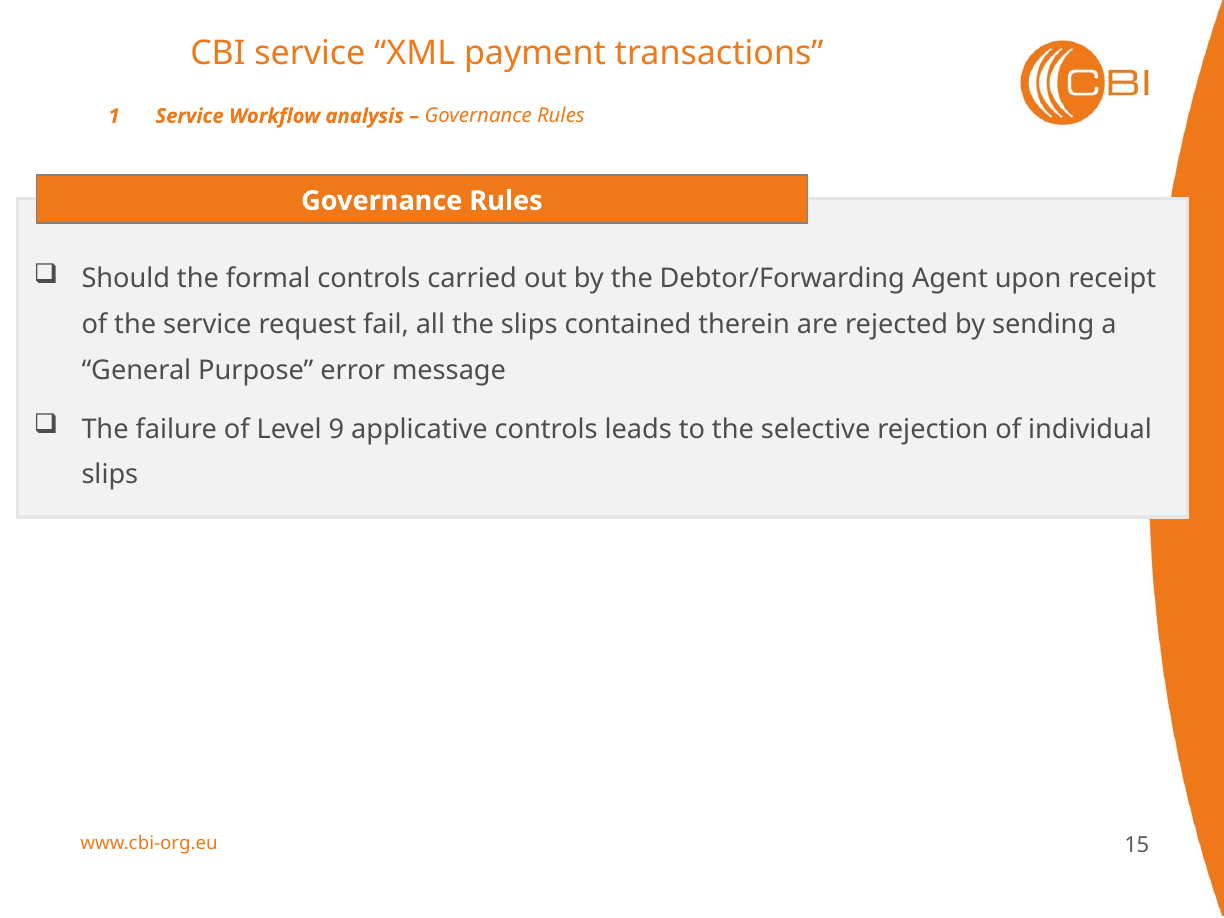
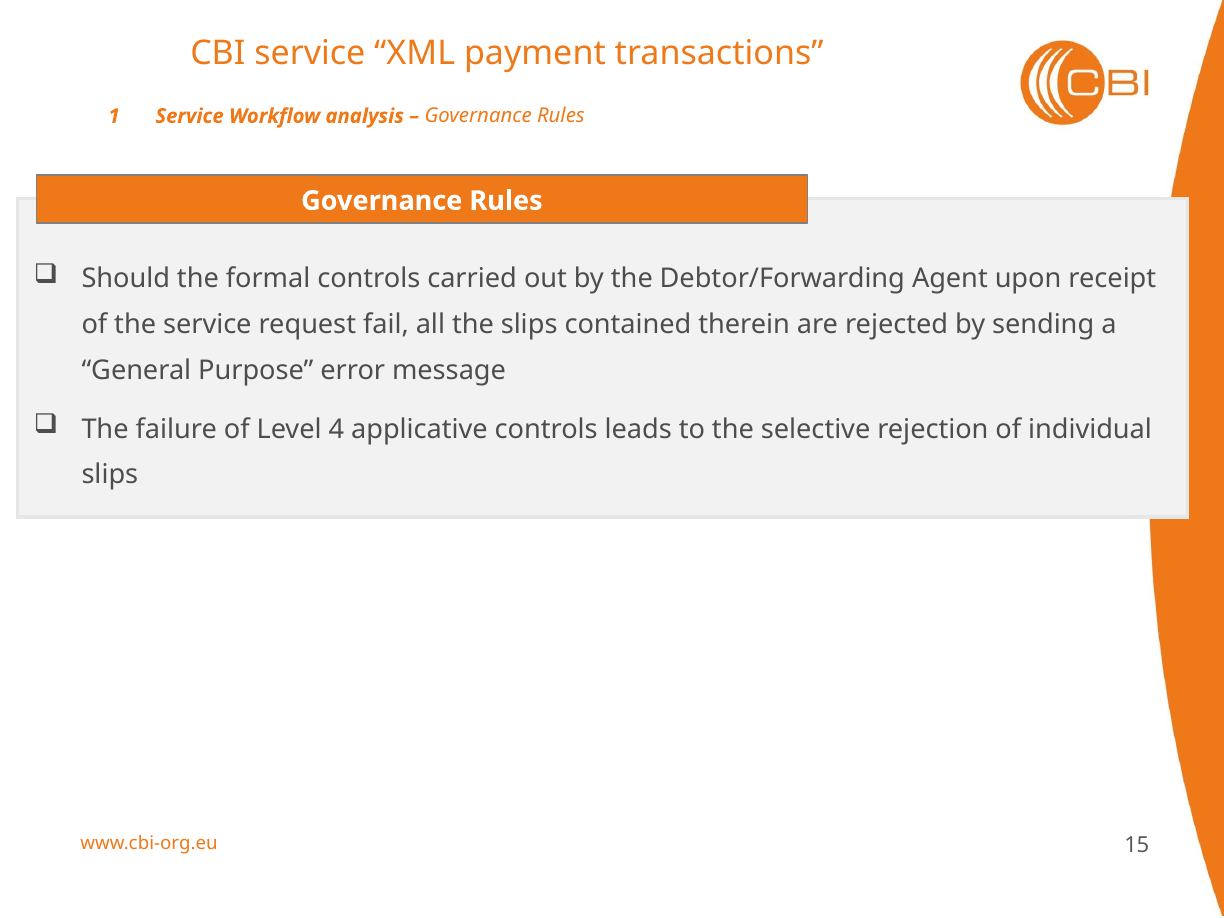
9: 9 -> 4 (336, 429)
